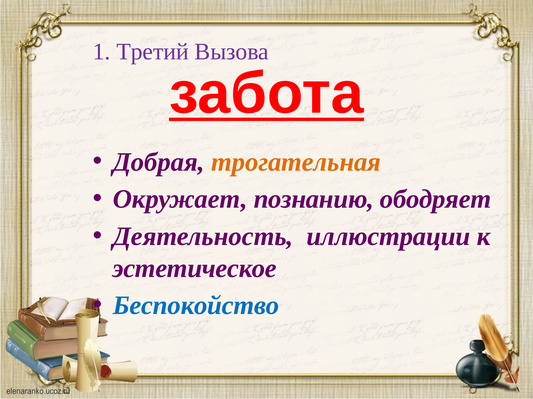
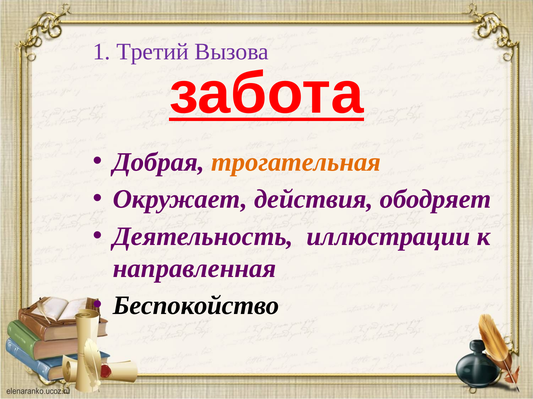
познанию: познанию -> действия (314, 200)
эстетическое: эстетическое -> направленная (195, 269)
Беспокойство colour: blue -> black (196, 306)
